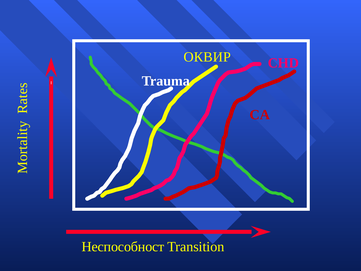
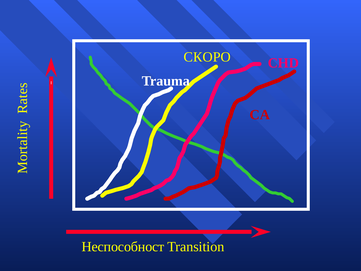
ОКВИР: ОКВИР -> СКОРО (207, 57)
